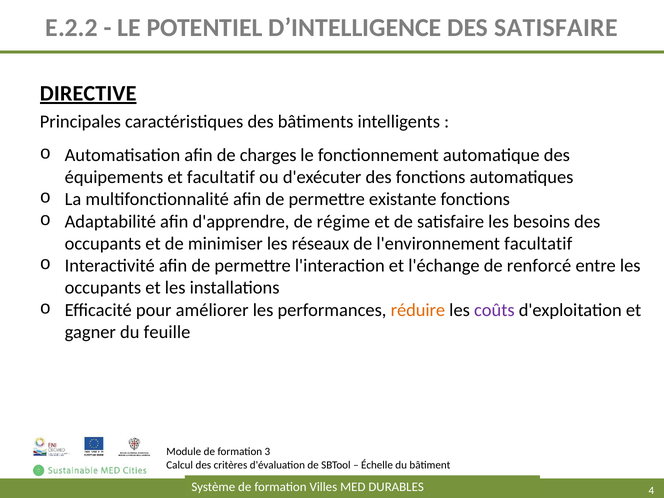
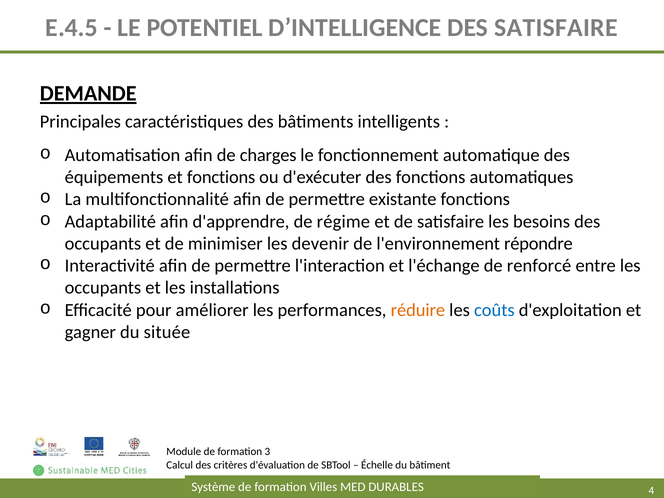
E.2.2: E.2.2 -> E.4.5 (72, 28)
DIRECTIVE: DIRECTIVE -> DEMANDE (88, 93)
et facultatif: facultatif -> fonctions (221, 177)
réseaux: réseaux -> devenir (320, 244)
l'environnement facultatif: facultatif -> répondre (538, 244)
coûts colour: purple -> blue (494, 310)
feuille: feuille -> située (167, 332)
